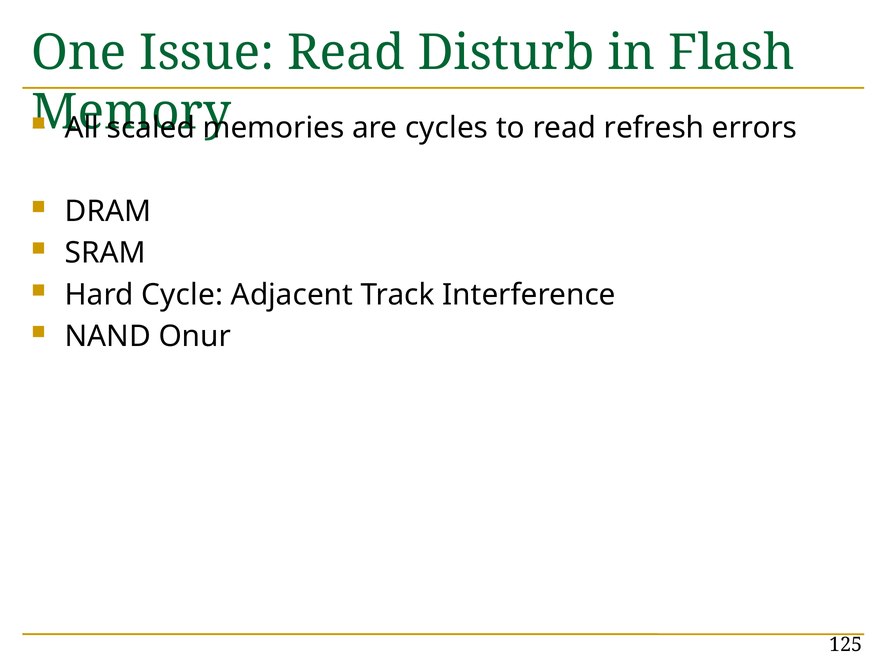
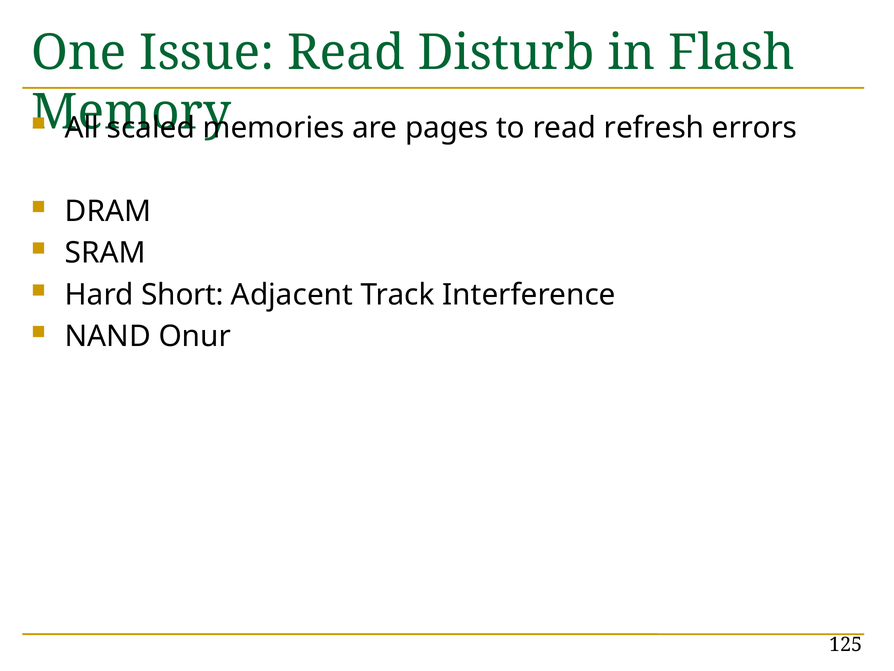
cycles: cycles -> pages (447, 128)
Cycle: Cycle -> Short (183, 294)
